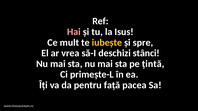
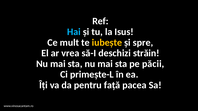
Hai colour: pink -> light blue (74, 32)
stânci: stânci -> străin (146, 53)
țintă: țintă -> păcii (153, 64)
